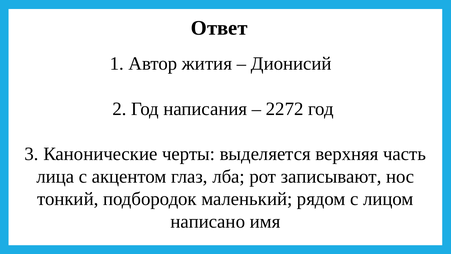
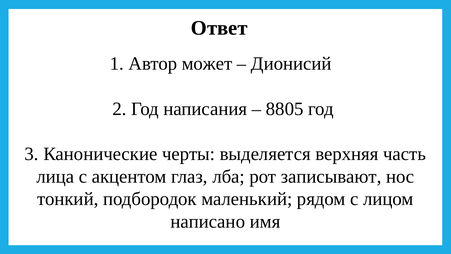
жития: жития -> может (207, 64)
2272: 2272 -> 8805 (285, 109)
